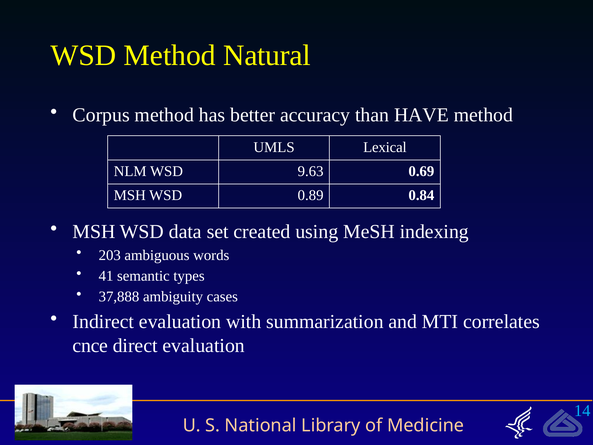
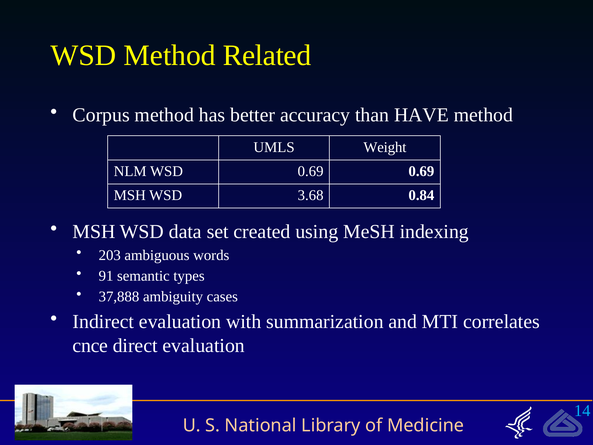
Natural: Natural -> Related (267, 55)
Lexical: Lexical -> Weight (385, 147)
WSD 9.63: 9.63 -> 0.69 (311, 171)
0.89: 0.89 -> 3.68 (311, 195)
41: 41 -> 91 (106, 276)
